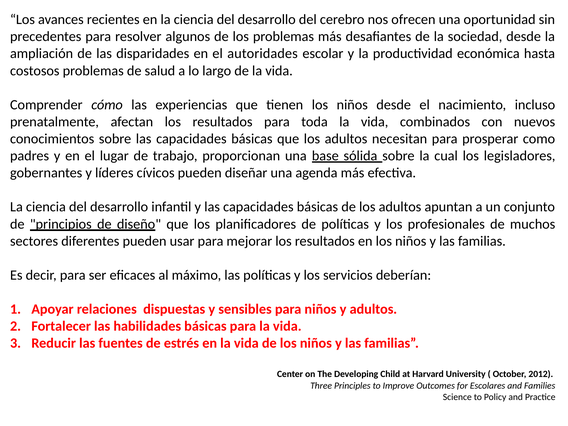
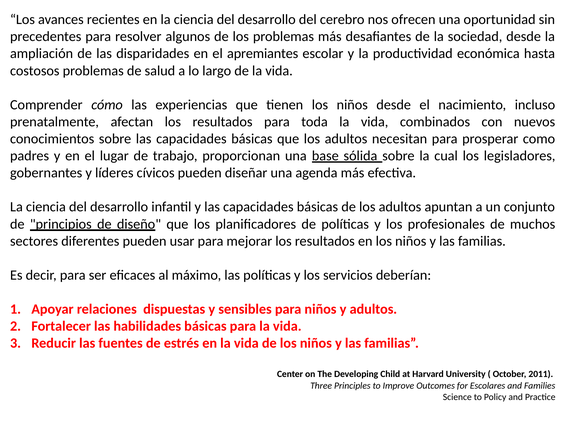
autoridades: autoridades -> apremiantes (263, 54)
2012: 2012 -> 2011 (541, 374)
